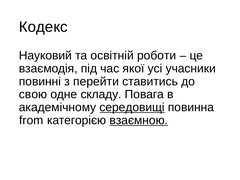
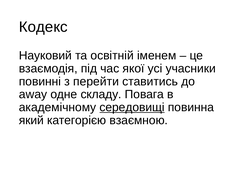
роботи: роботи -> іменем (157, 56)
свою: свою -> away (33, 94)
from: from -> який (31, 120)
взаємною underline: present -> none (139, 120)
